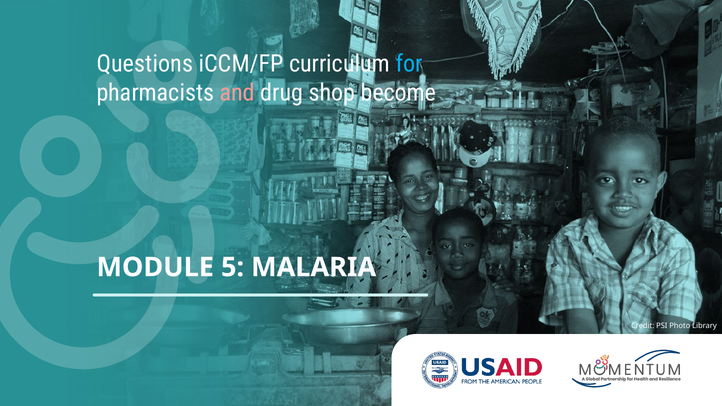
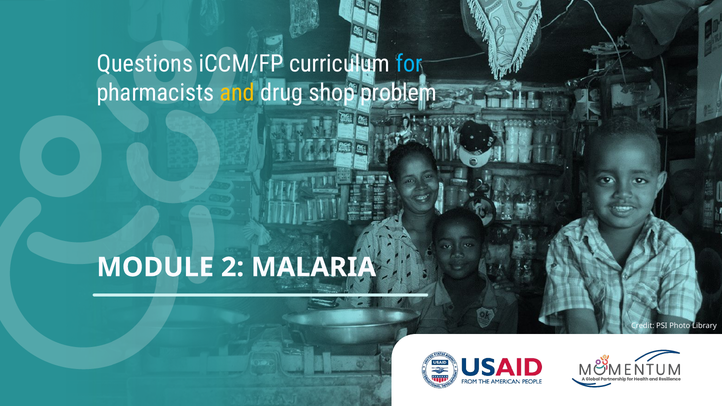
and colour: pink -> yellow (237, 93)
become: become -> problem (399, 93)
5: 5 -> 2 (233, 267)
